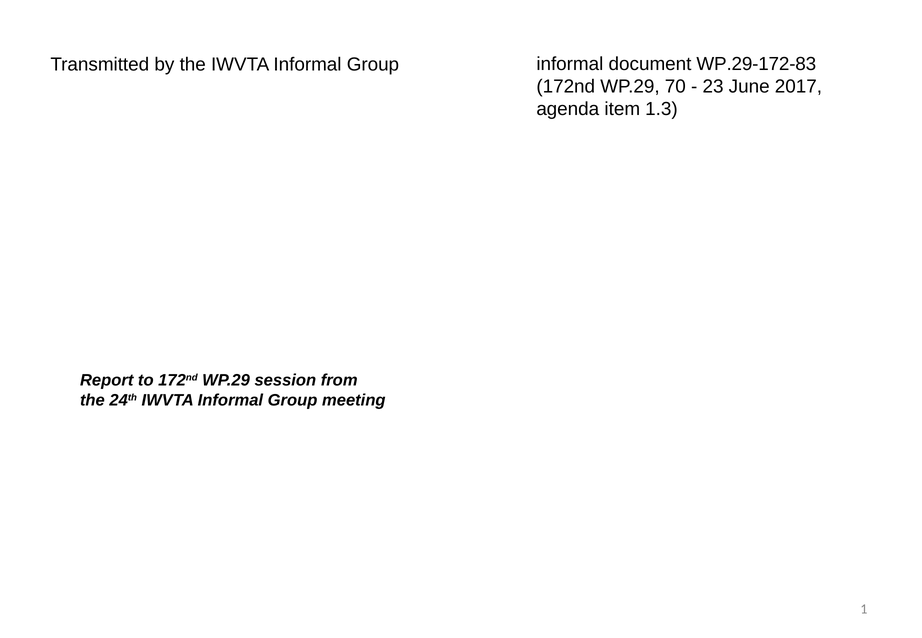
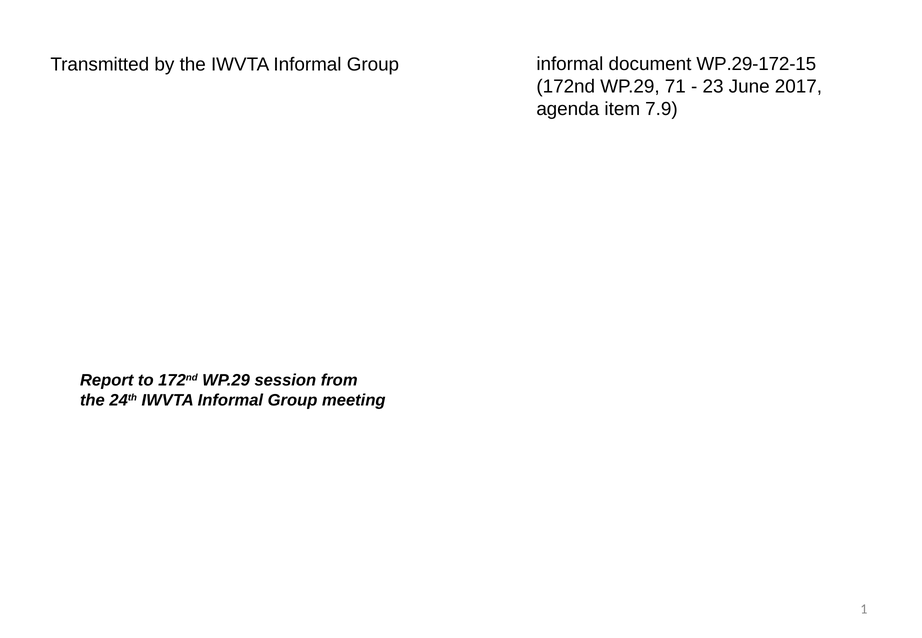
WP.29-172-83: WP.29-172-83 -> WP.29-172-15 (756, 64)
70: 70 -> 71 (675, 87)
1.3: 1.3 -> 7.9 (661, 109)
